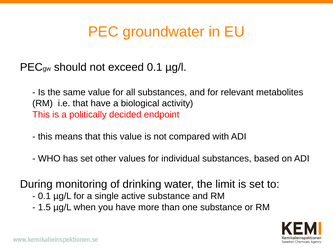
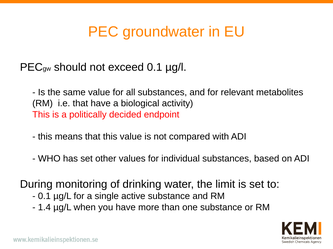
1.5: 1.5 -> 1.4 (44, 208)
